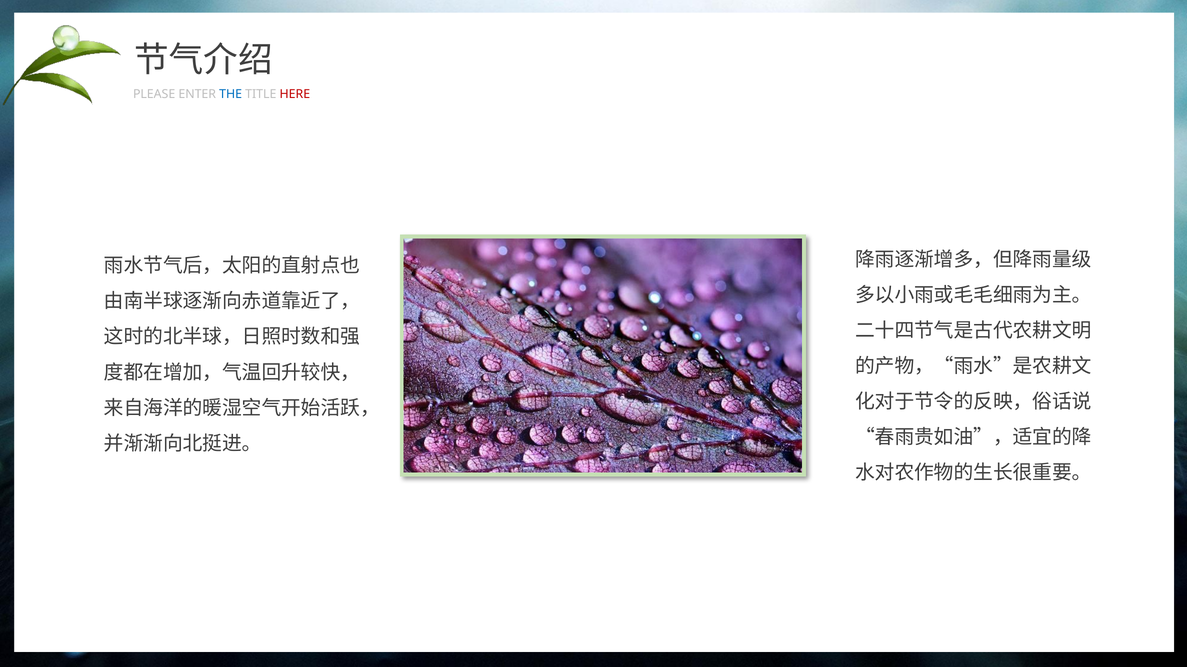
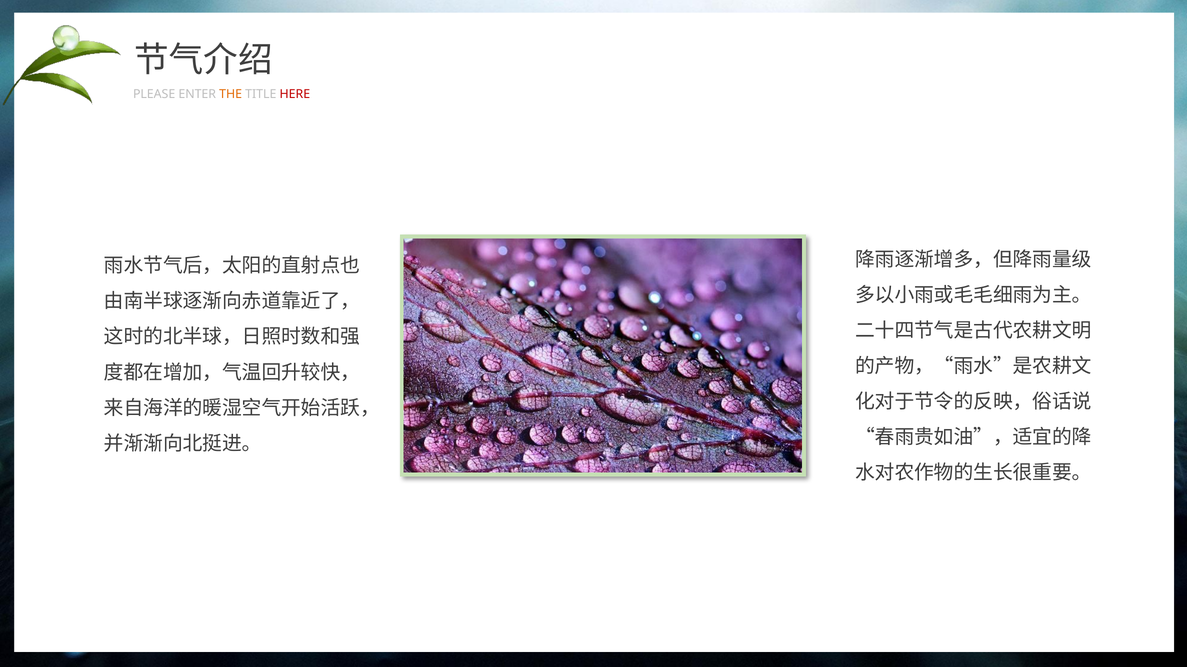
THE colour: blue -> orange (231, 94)
